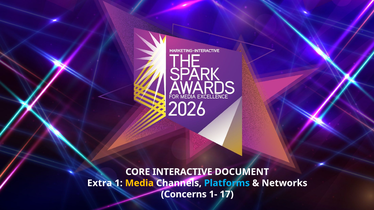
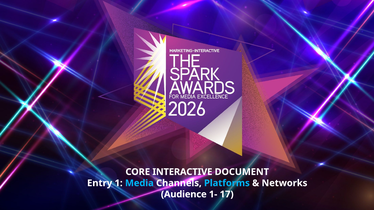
Extra: Extra -> Entry (100, 183)
Media colour: yellow -> light blue (139, 183)
Concerns: Concerns -> Audience (184, 195)
